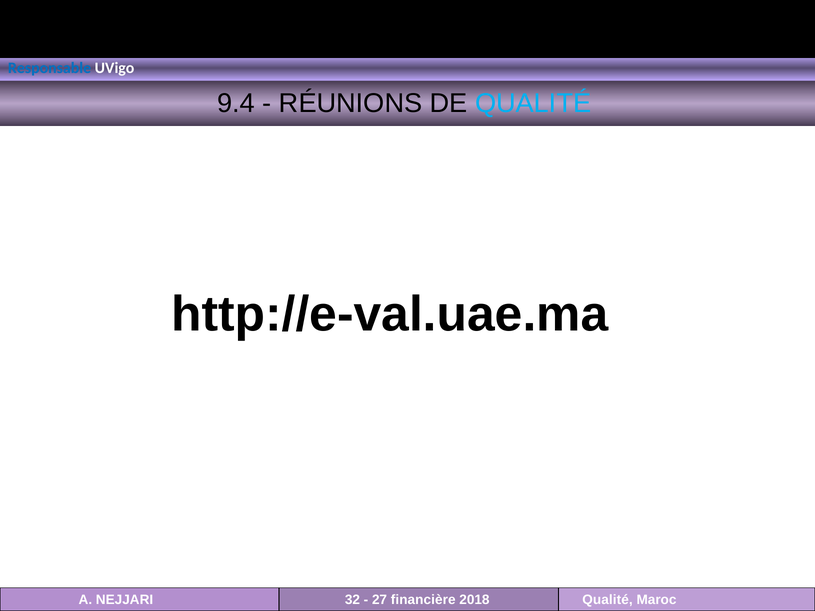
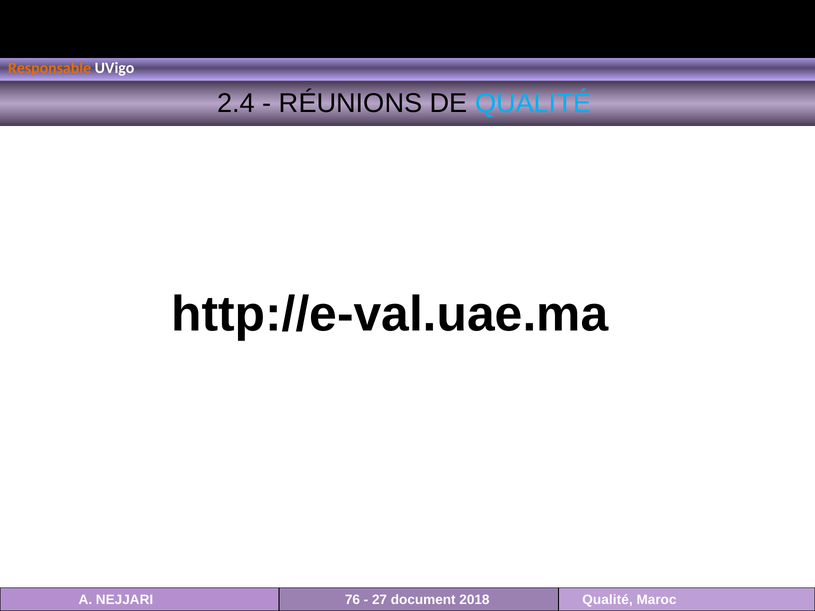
Responsable colour: blue -> orange (50, 68)
9.4: 9.4 -> 2.4 (236, 103)
32: 32 -> 76 (352, 600)
financière: financière -> document (423, 600)
